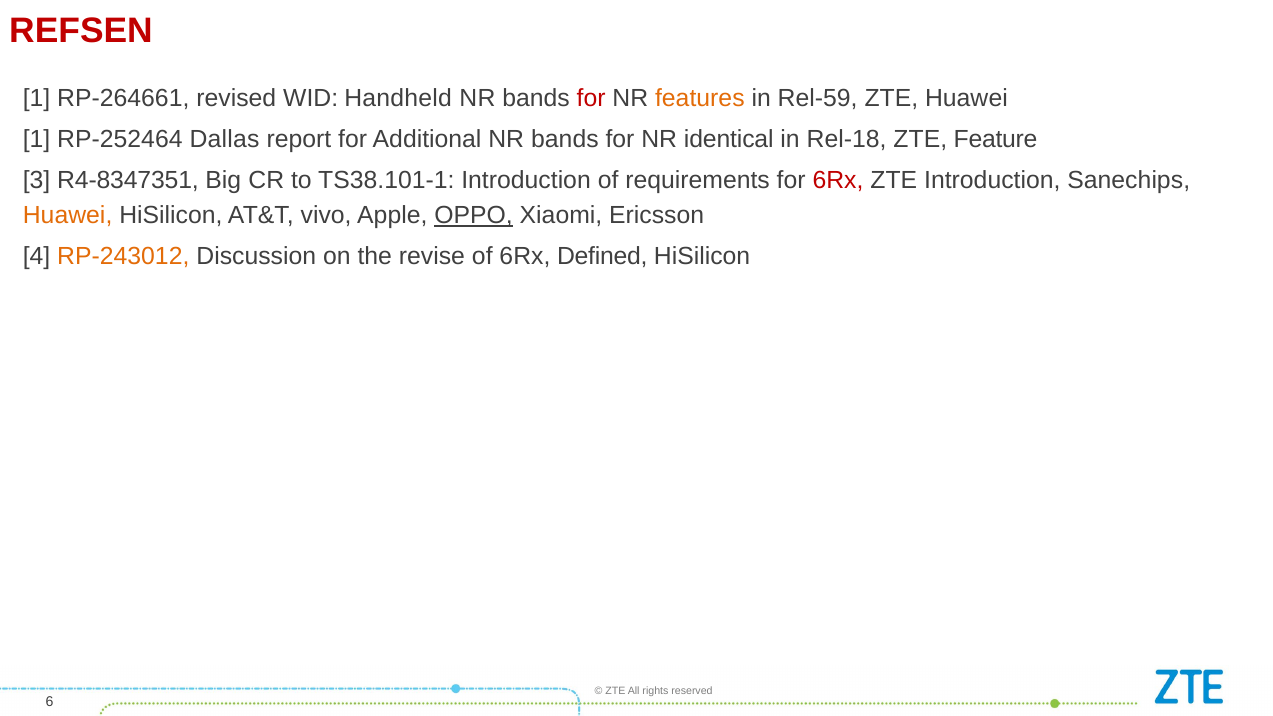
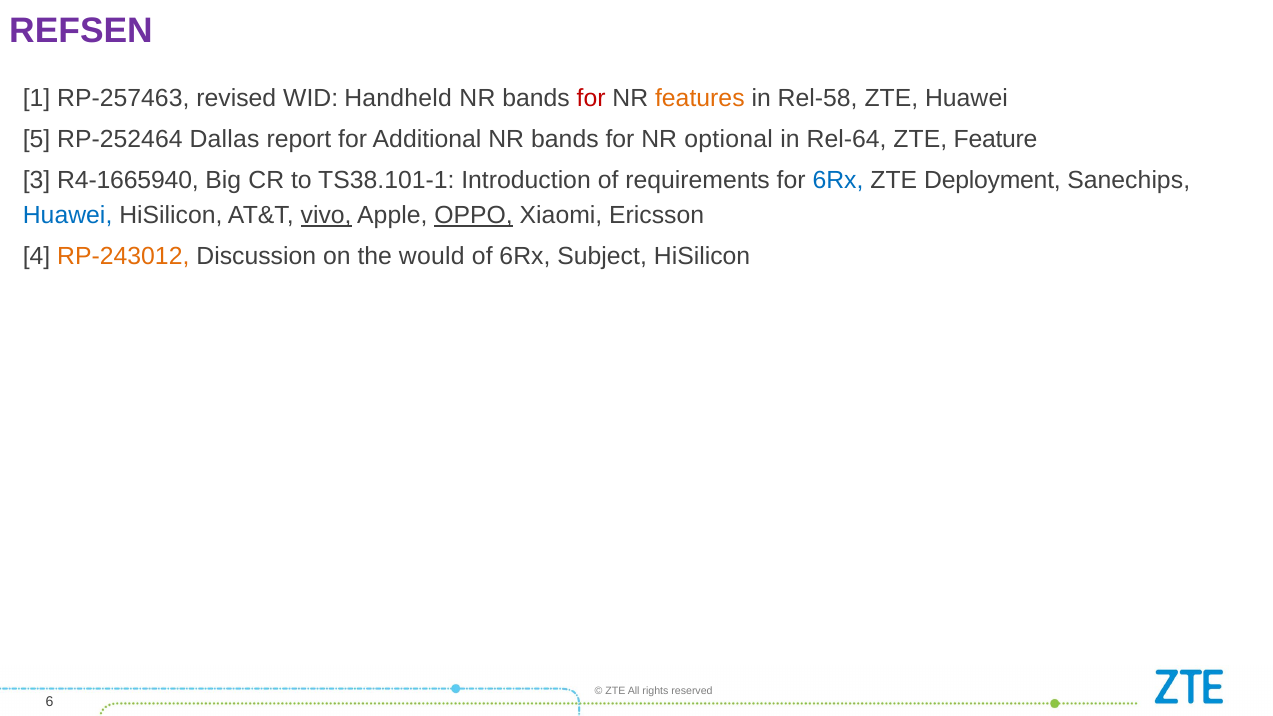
REFSEN colour: red -> purple (81, 31)
RP-264661: RP-264661 -> RP-257463 (123, 99)
Rel-59: Rel-59 -> Rel-58 (818, 99)
1: 1 -> 5 (37, 139)
identical: identical -> optional (729, 139)
Rel-18: Rel-18 -> Rel-64 (847, 139)
R4-8347351: R4-8347351 -> R4-1665940 (128, 180)
6Rx colour: red -> blue (838, 180)
ZTE Introduction: Introduction -> Deployment (992, 180)
Huawei colour: orange -> blue (68, 216)
vivo underline: none -> present (326, 216)
revise: revise -> would (432, 256)
Defined: Defined -> Subject (602, 256)
